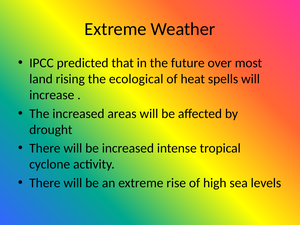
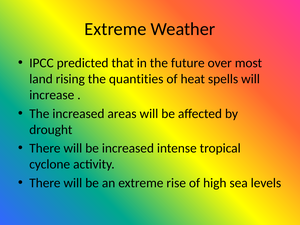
ecological: ecological -> quantities (136, 79)
